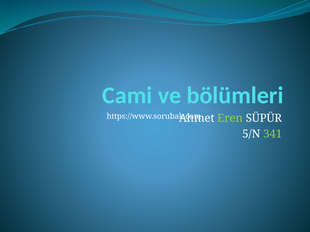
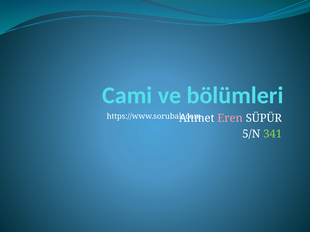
Eren colour: light green -> pink (230, 118)
